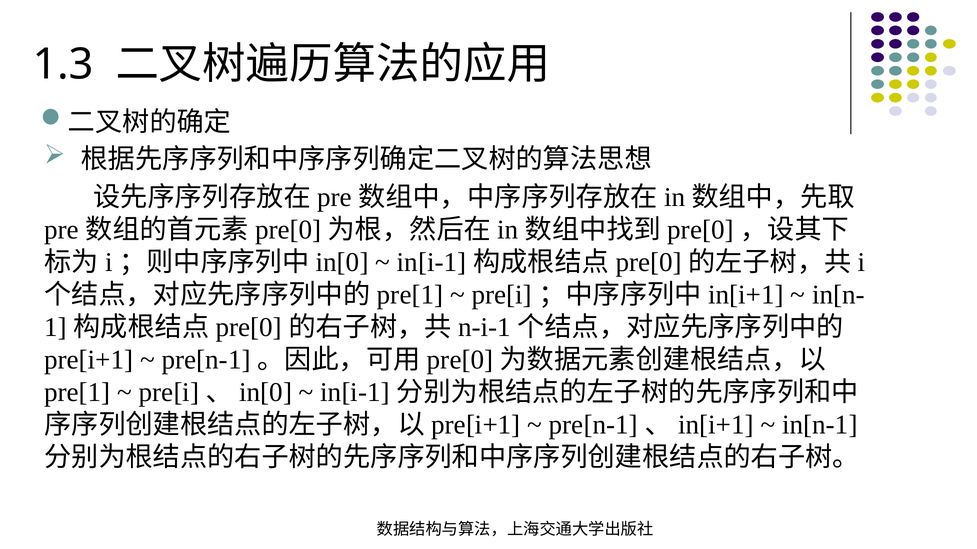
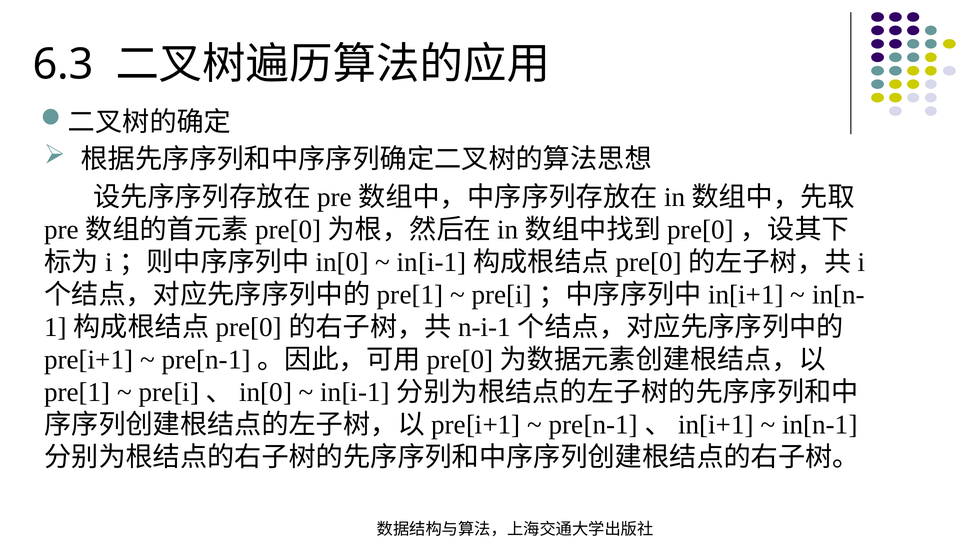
1.3: 1.3 -> 6.3 (63, 64)
